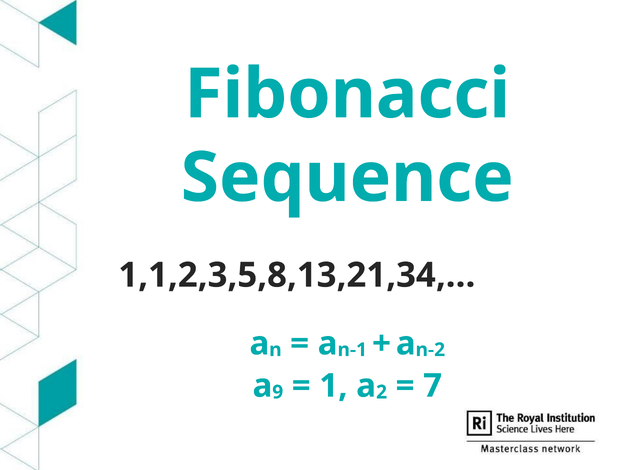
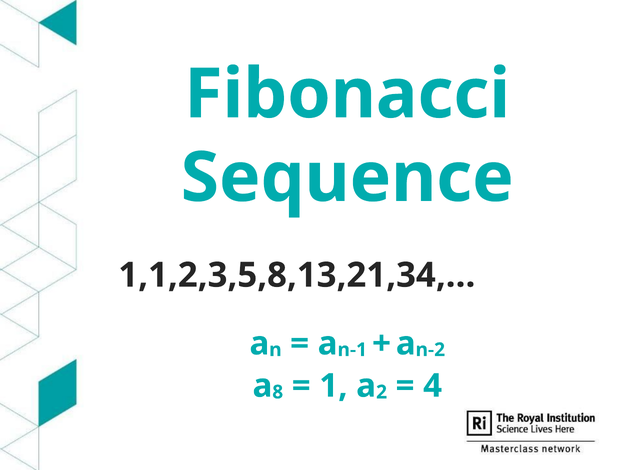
9: 9 -> 8 (278, 392)
7: 7 -> 4 (433, 385)
